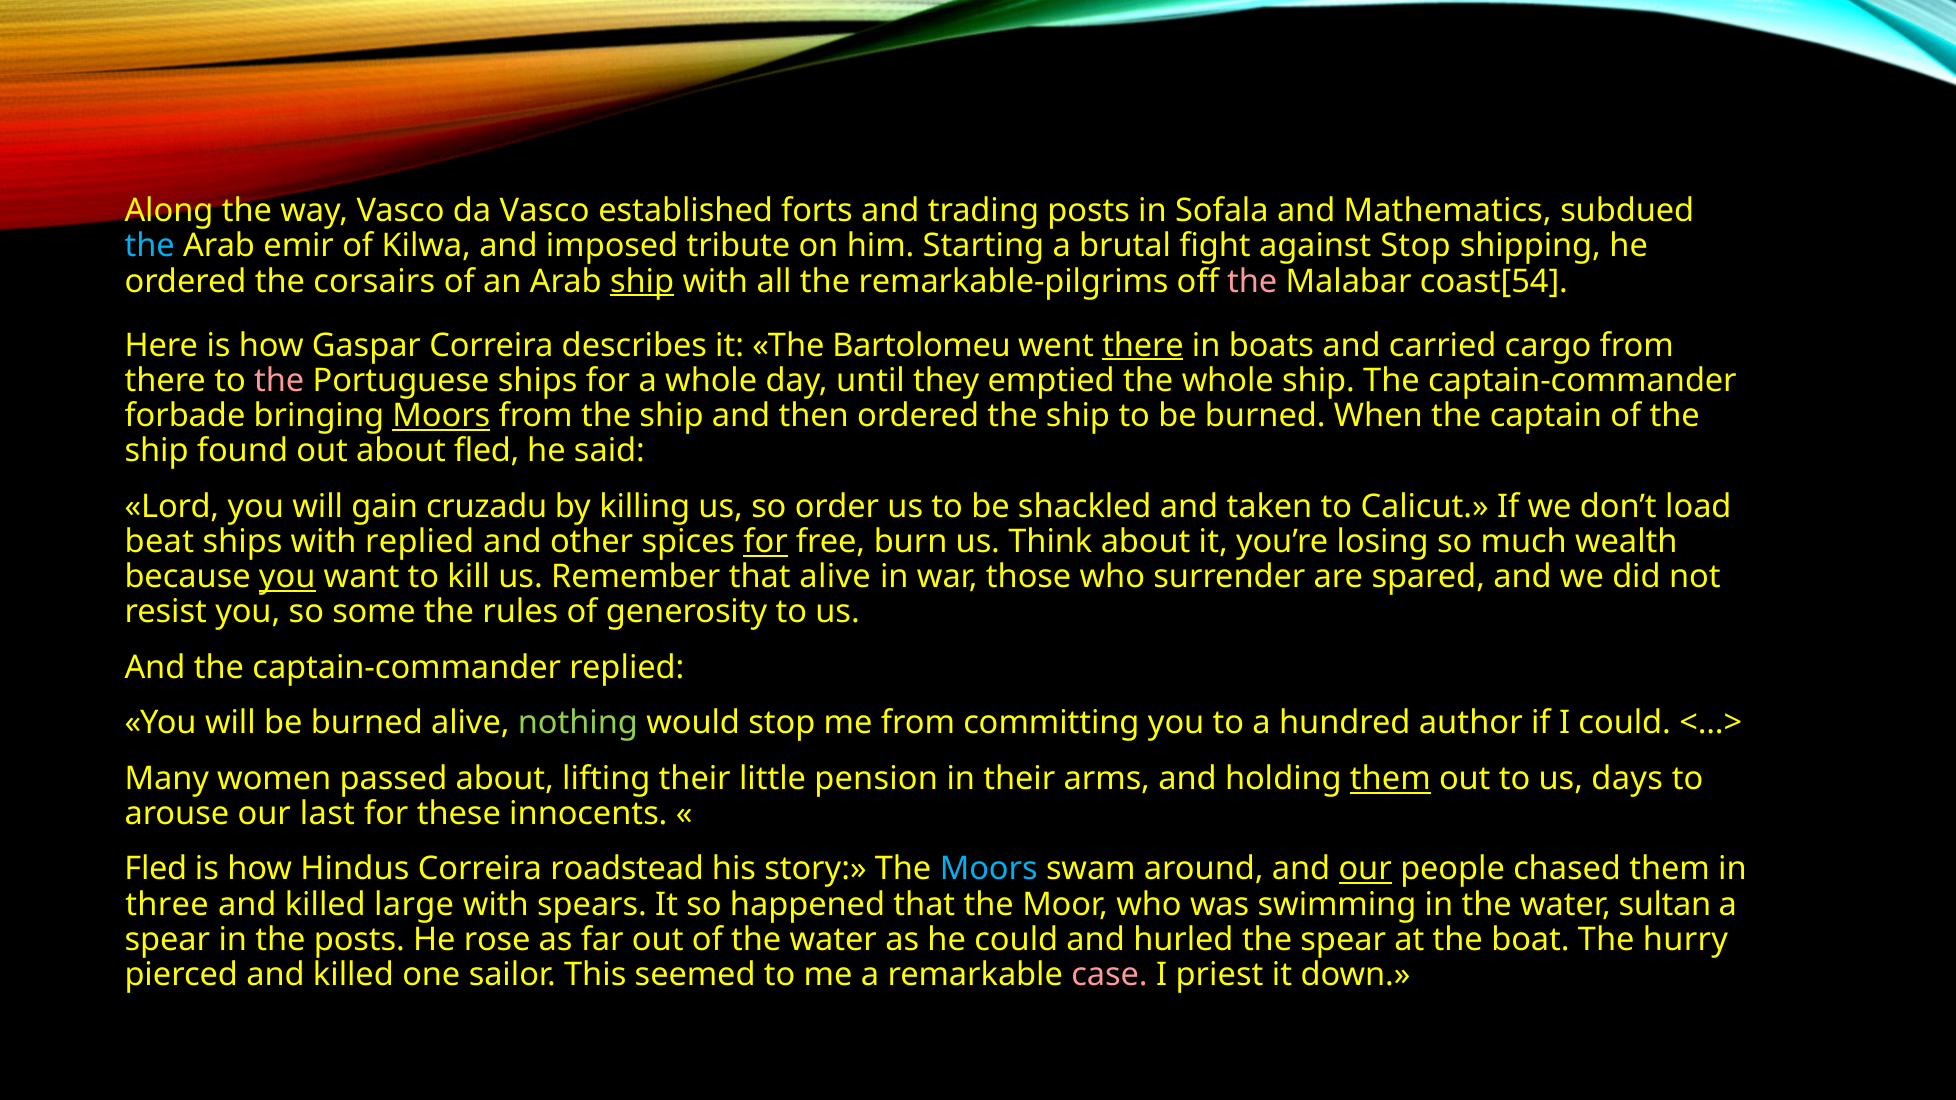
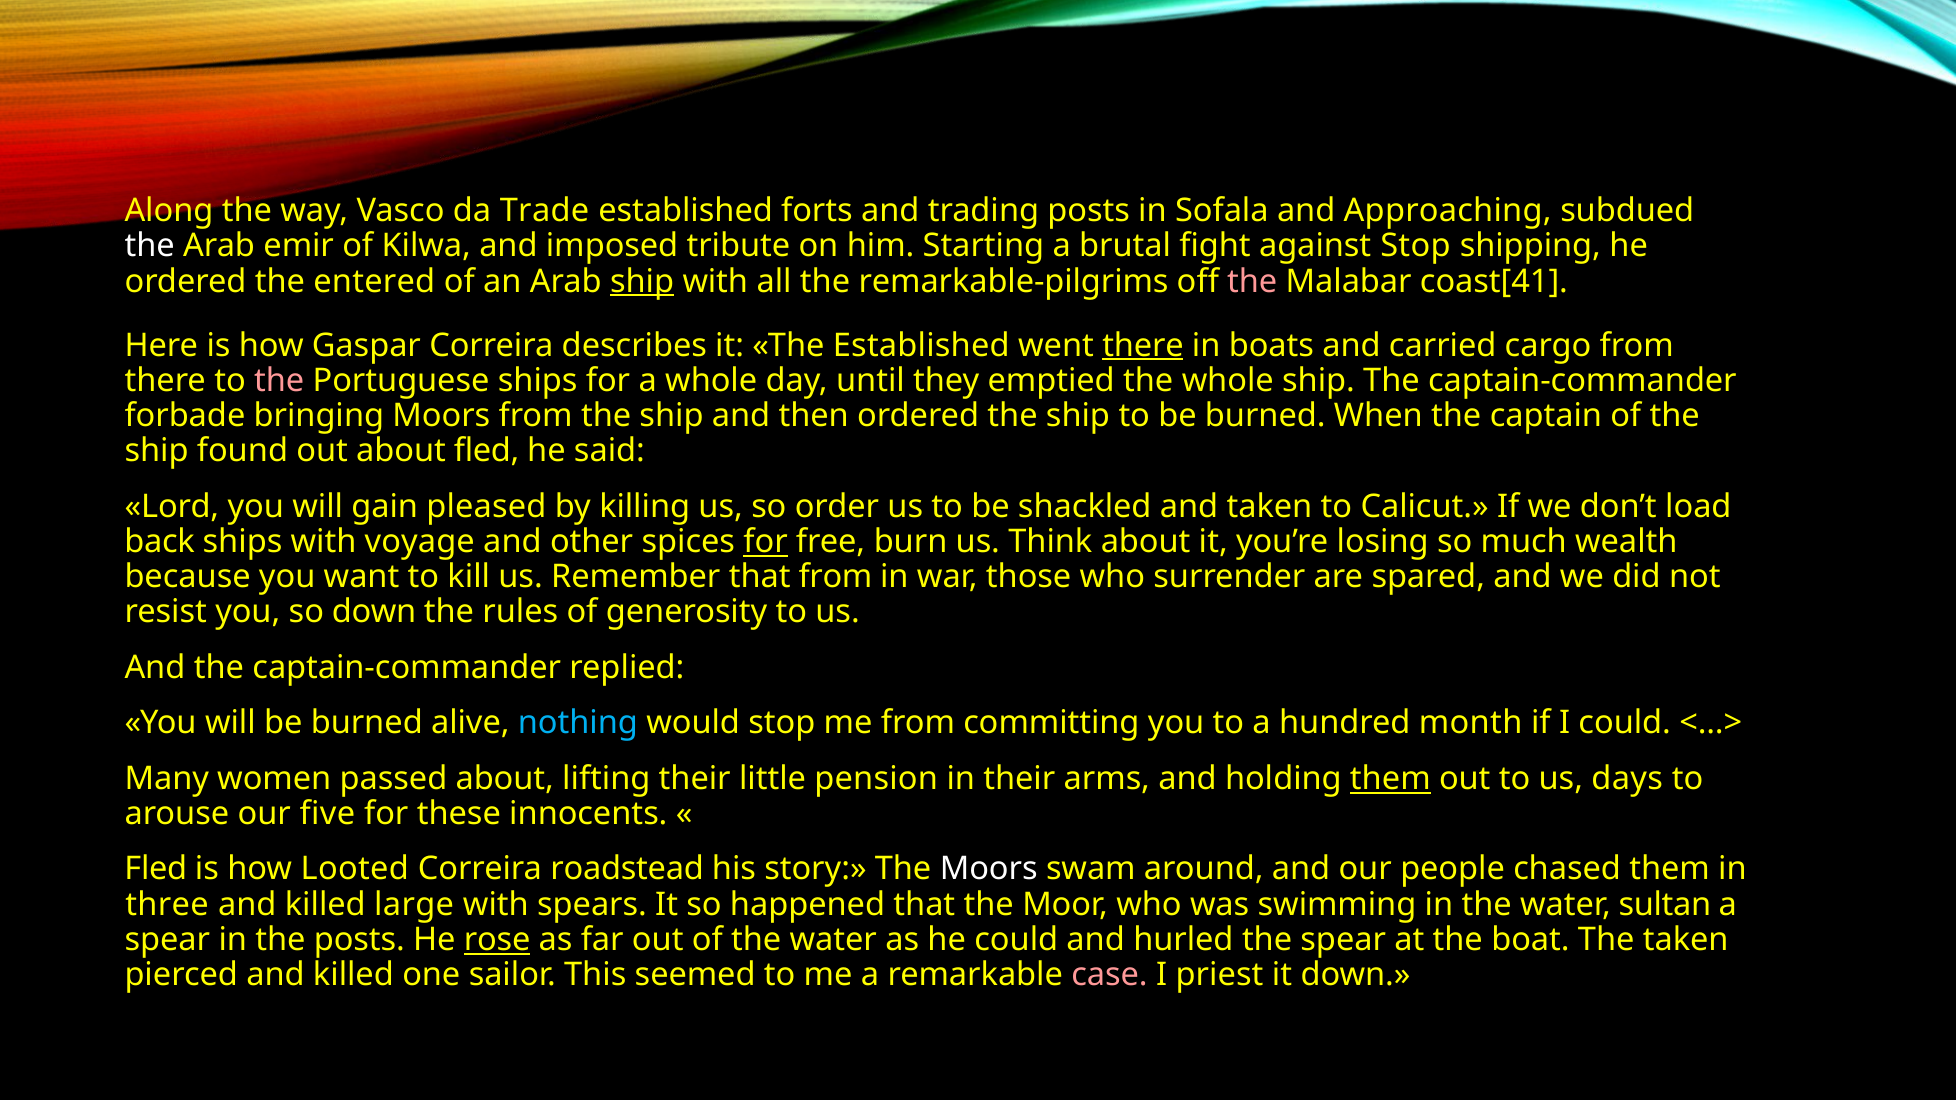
da Vasco: Vasco -> Trade (545, 211)
Mathematics: Mathematics -> Approaching (1448, 211)
the colour: light blue -> white (150, 246)
corsairs: corsairs -> entered (374, 281)
coast[54: coast[54 -> coast[41 (1494, 281)
The Bartolomeu: Bartolomeu -> Established (921, 345)
Moors underline: present -> none (441, 416)
cruzadu: cruzadu -> pleased (486, 507)
beat: beat -> back (160, 542)
with replied: replied -> voyage (420, 542)
you underline: present -> none (287, 577)
that alive: alive -> from (835, 577)
so some: some -> down (374, 612)
nothing colour: light green -> light blue (578, 723)
author: author -> month (1471, 723)
last: last -> five (327, 814)
Hindus: Hindus -> Looted (355, 869)
Moors colour: light blue -> white (989, 869)
our underline: present -> none (1365, 869)
rose underline: none -> present (497, 940)
The hurry: hurry -> taken (1686, 940)
